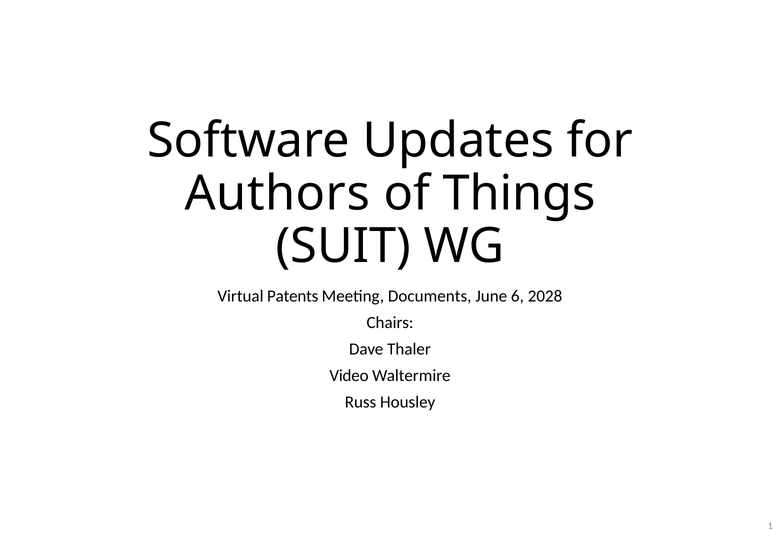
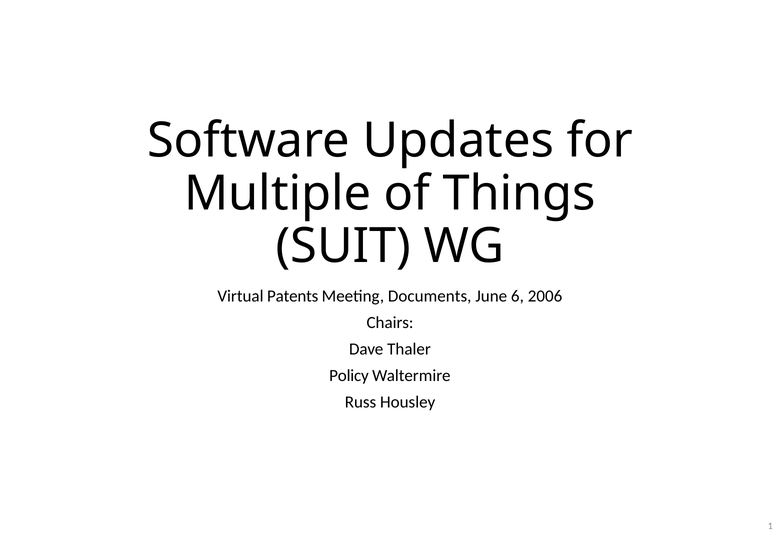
Authors: Authors -> Multiple (278, 193)
2028: 2028 -> 2006 (545, 296)
Video: Video -> Policy (349, 376)
